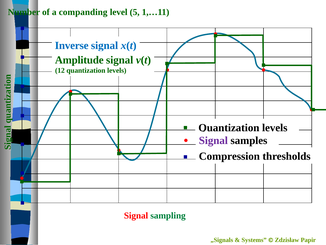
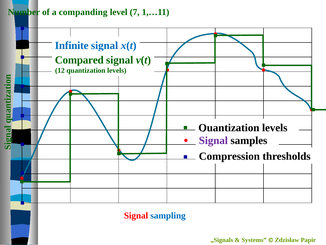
5: 5 -> 7 (135, 12)
Inverse: Inverse -> Infinite (72, 45)
Amplitude: Amplitude -> Compared (79, 60)
sampling colour: green -> blue (168, 215)
